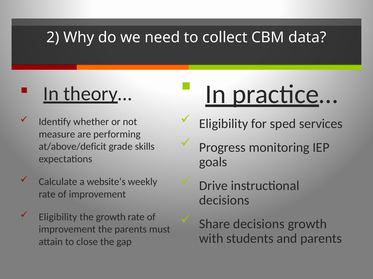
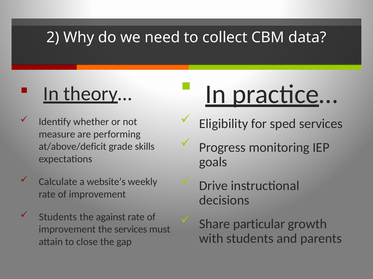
Eligibility: Eligibility -> Students (58, 217)
the growth: growth -> against (111, 217)
Share decisions: decisions -> particular (259, 225)
the parents: parents -> services (131, 230)
